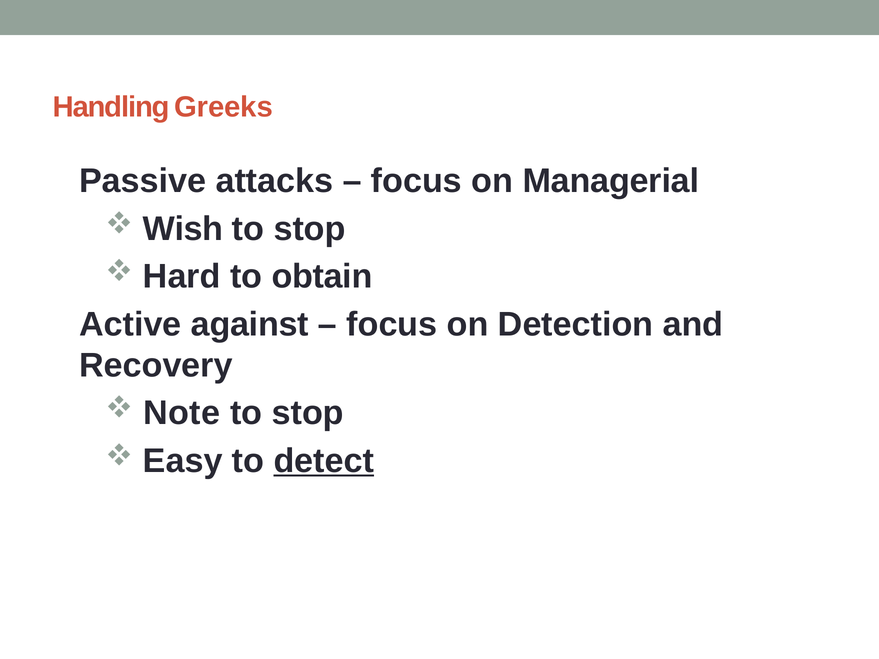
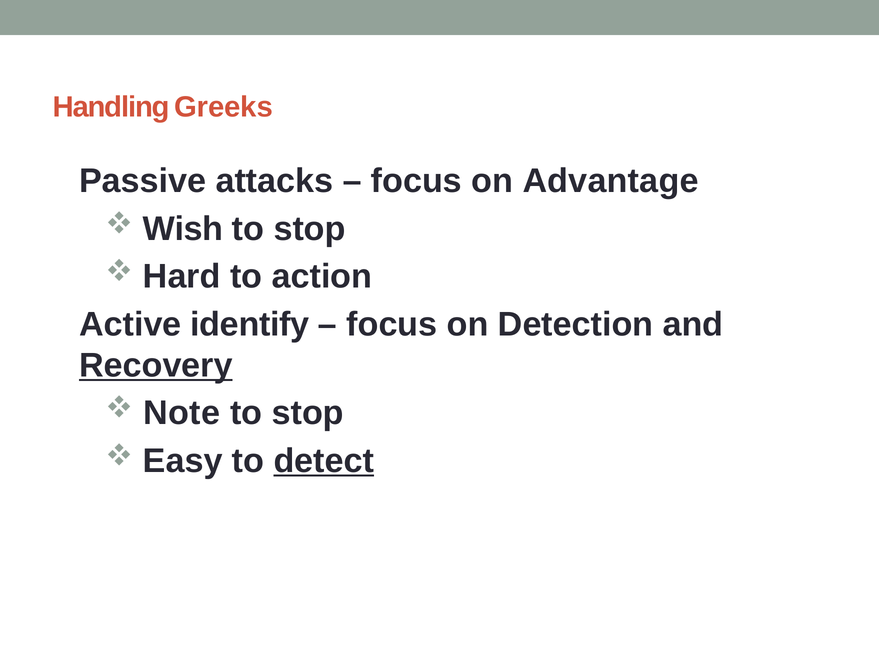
Managerial: Managerial -> Advantage (611, 181)
obtain: obtain -> action (322, 277)
against: against -> identify (250, 324)
Recovery underline: none -> present (156, 365)
